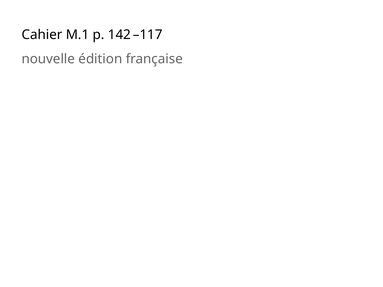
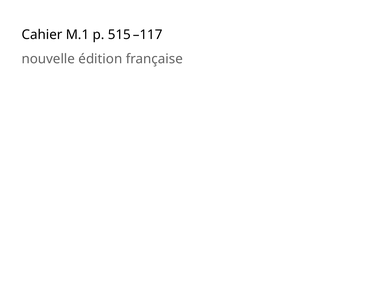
142: 142 -> 515 (119, 35)
